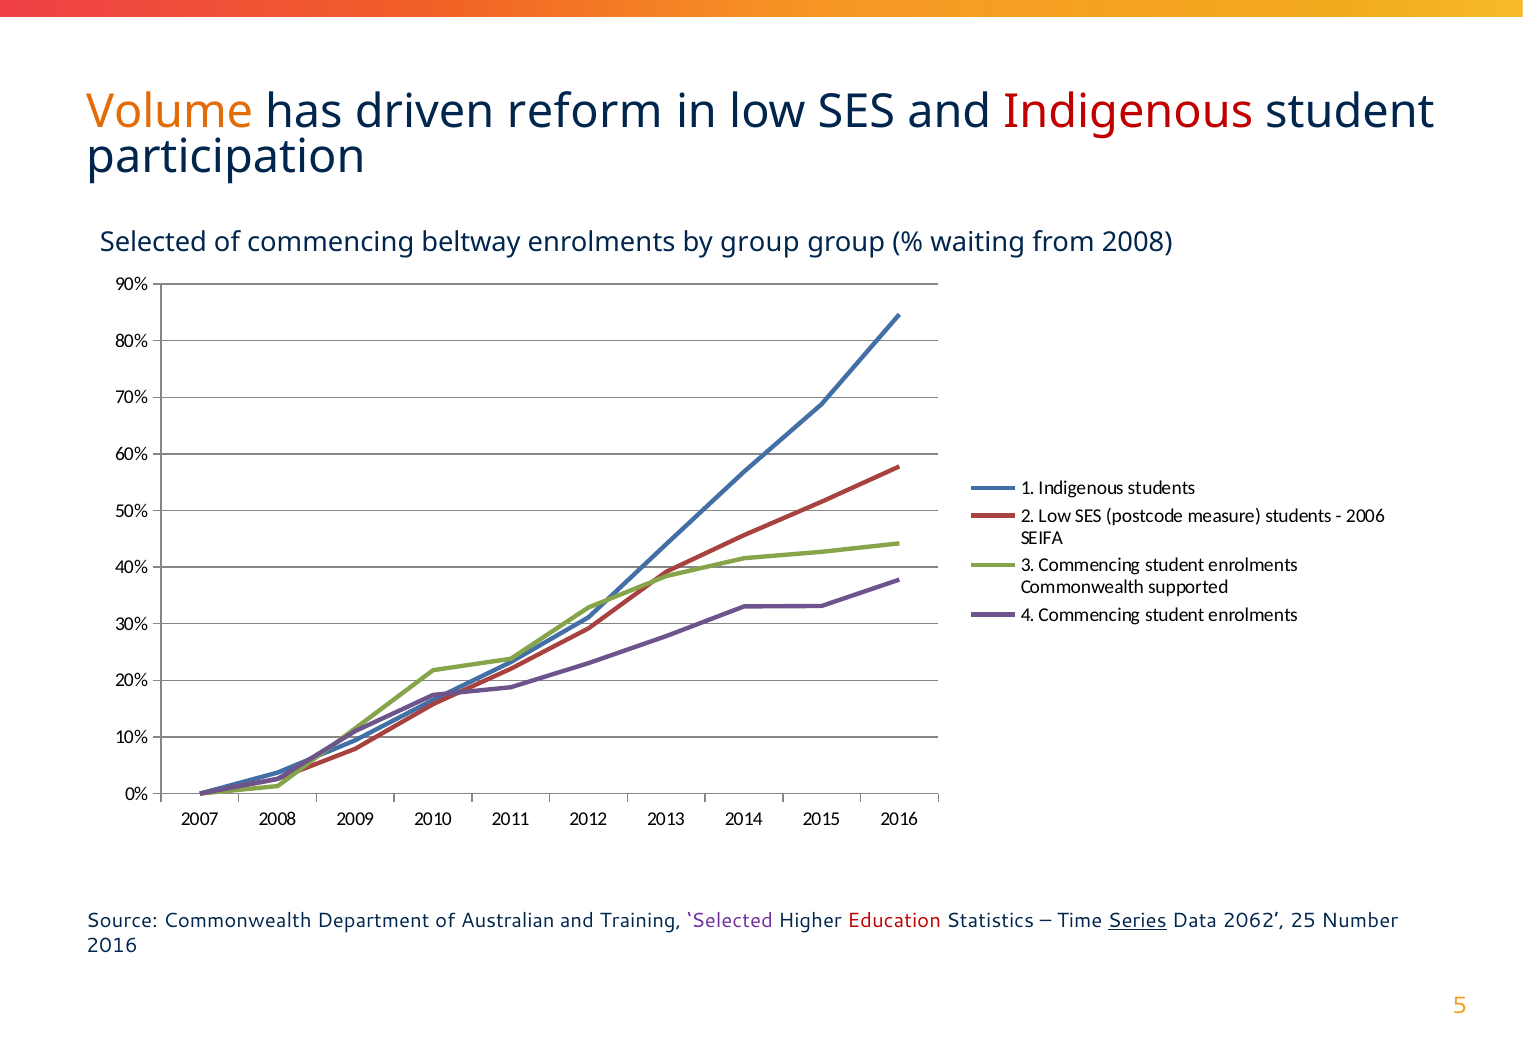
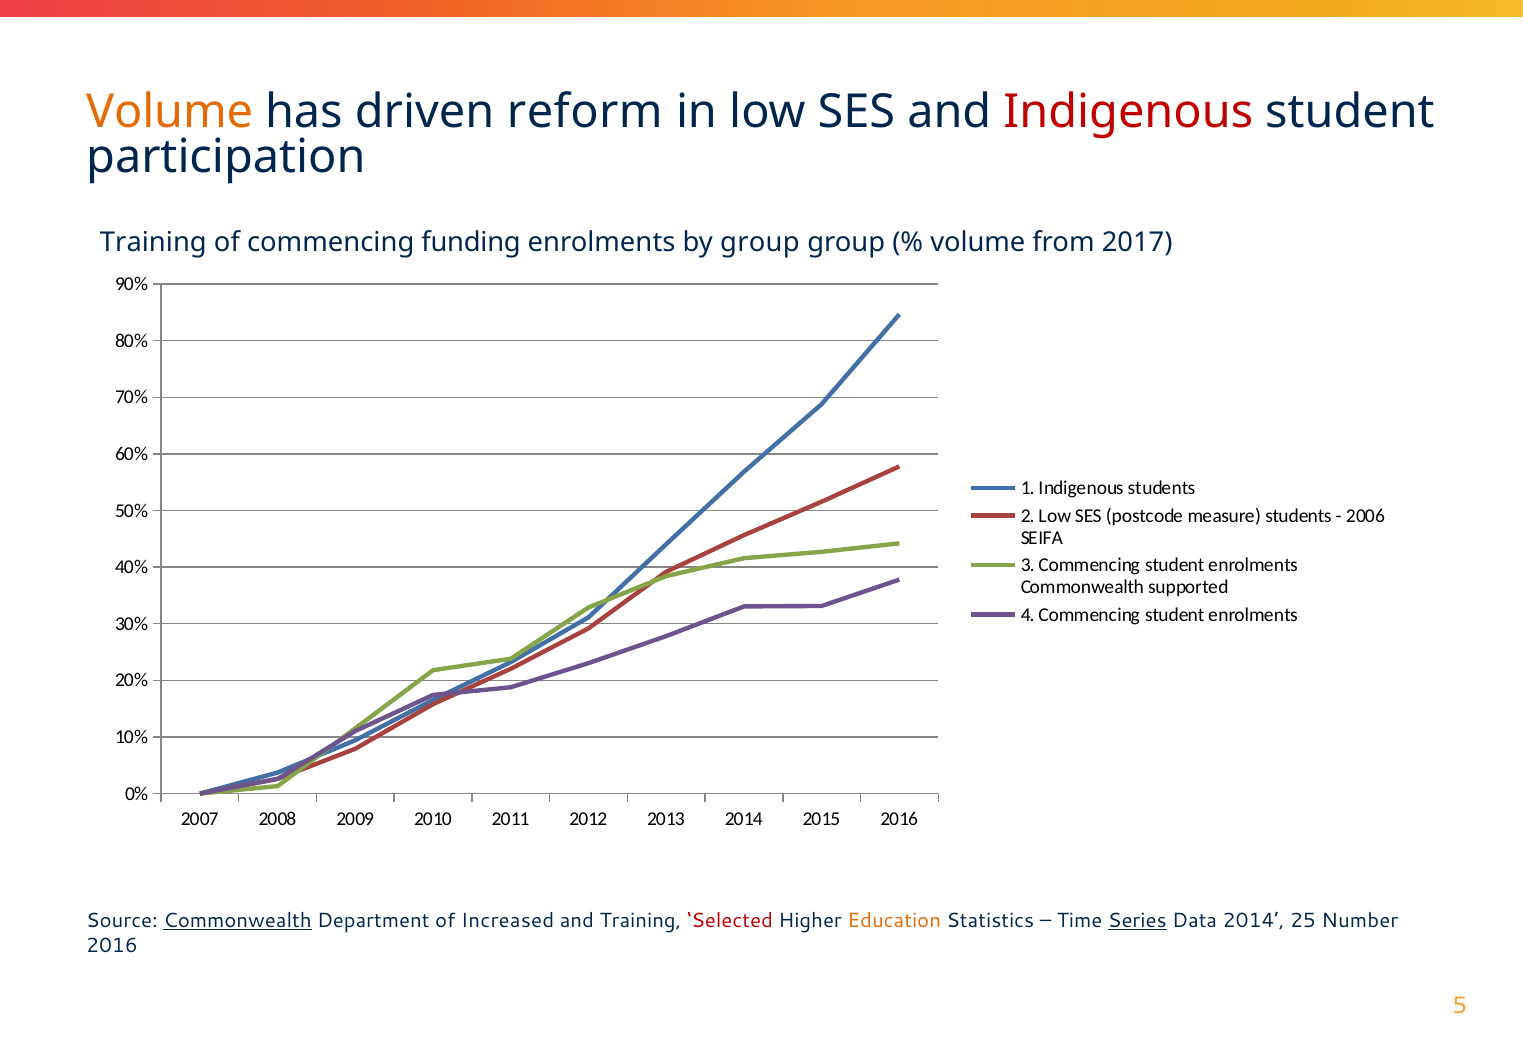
Selected: Selected -> Training (153, 242)
beltway: beltway -> funding (471, 242)
waiting: waiting -> volume (978, 242)
from 2008: 2008 -> 2017 (1137, 242)
Commonwealth underline: none -> present (238, 920)
Australian: Australian -> Increased (508, 920)
Selected colour: purple -> red (730, 920)
Education colour: red -> orange (894, 920)
Data 2062: 2062 -> 2014 (1254, 920)
